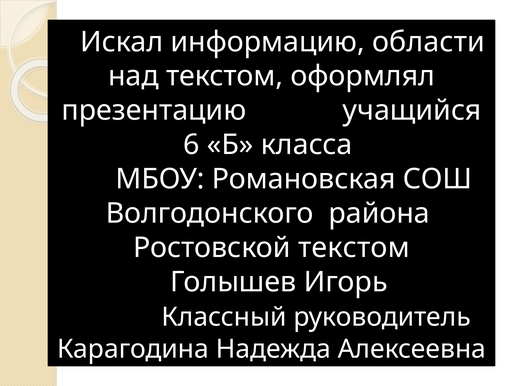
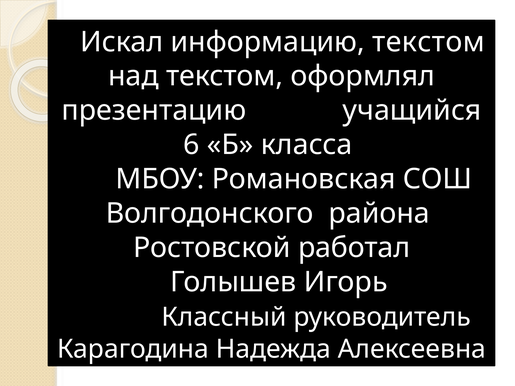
информацию области: области -> текстом (428, 42)
Ростовской текстом: текстом -> работал (354, 248)
